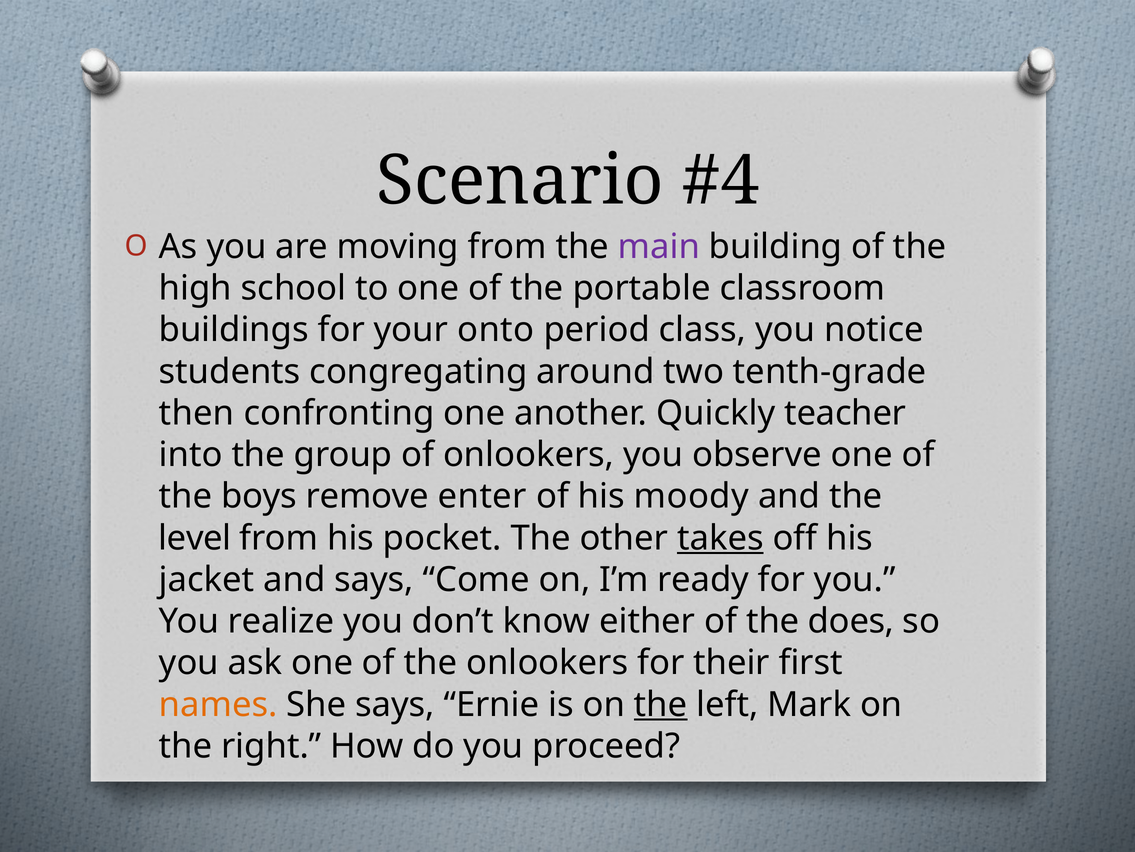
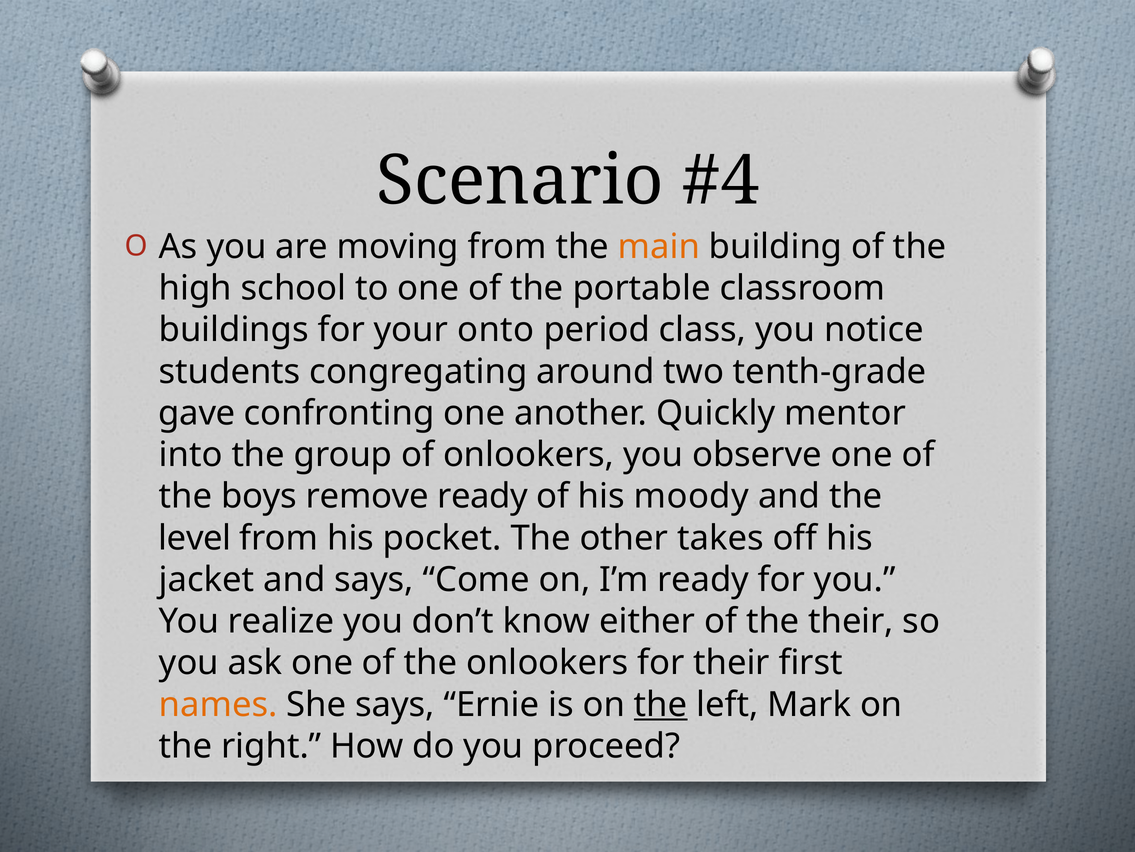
main colour: purple -> orange (659, 246)
then: then -> gave (197, 413)
teacher: teacher -> mentor (845, 413)
remove enter: enter -> ready (483, 496)
takes underline: present -> none (720, 538)
the does: does -> their (851, 621)
